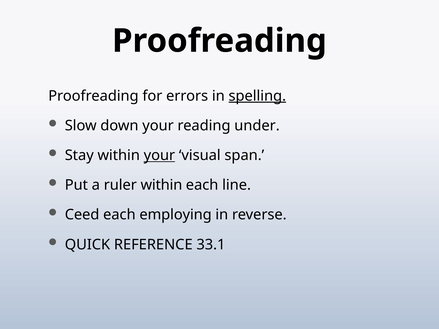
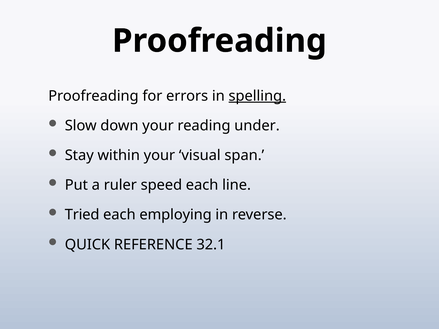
your underline: present -> none (159, 155)
ruler within: within -> speed (161, 185)
Ceed: Ceed -> Tried (82, 215)
33.1: 33.1 -> 32.1 (211, 245)
